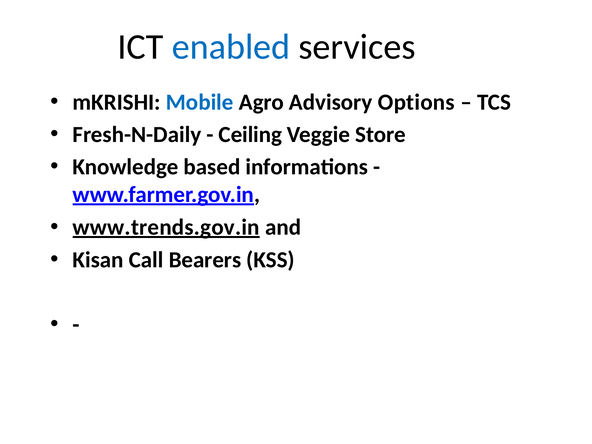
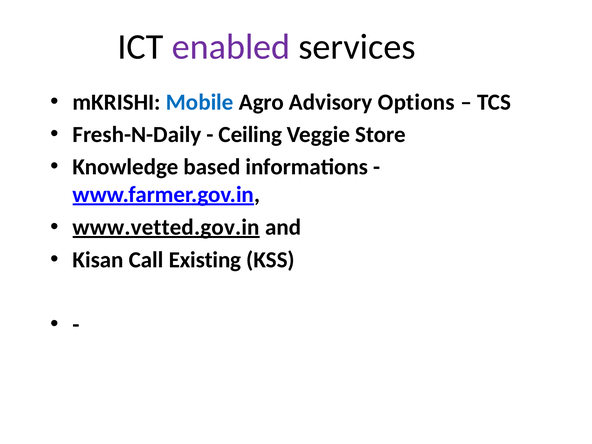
enabled colour: blue -> purple (231, 47)
www.trends.gov.in: www.trends.gov.in -> www.vetted.gov.in (166, 227)
Bearers: Bearers -> Existing (205, 260)
